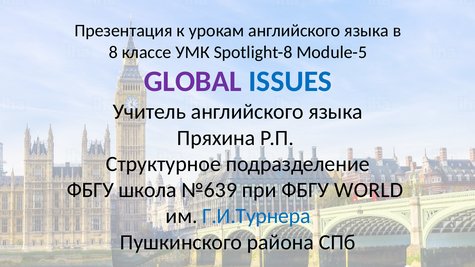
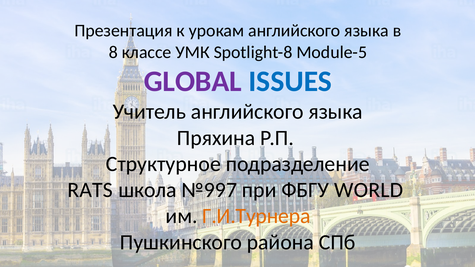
ФБГУ: ФБГУ -> RATS (90, 190)
№639: №639 -> №997 (209, 190)
Г.И.Турнера colour: blue -> orange (256, 216)
